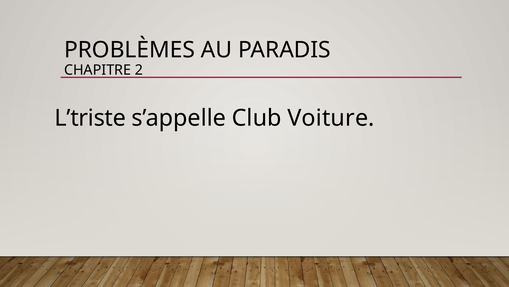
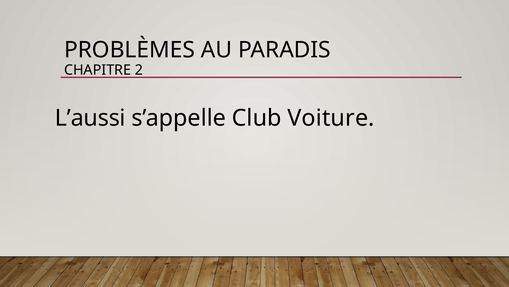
L’triste: L’triste -> L’aussi (90, 118)
